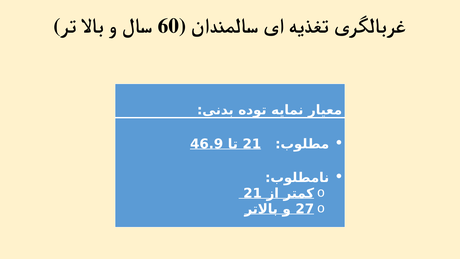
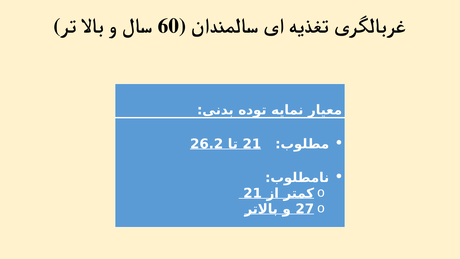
46.9: 46.9 -> 26.2 (207, 144)
